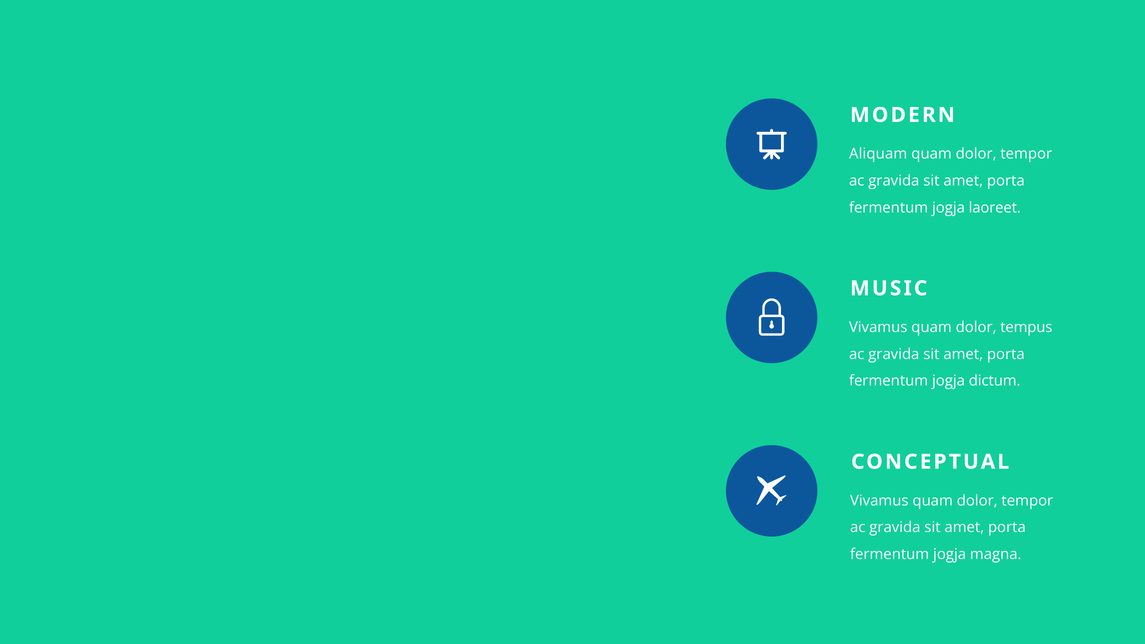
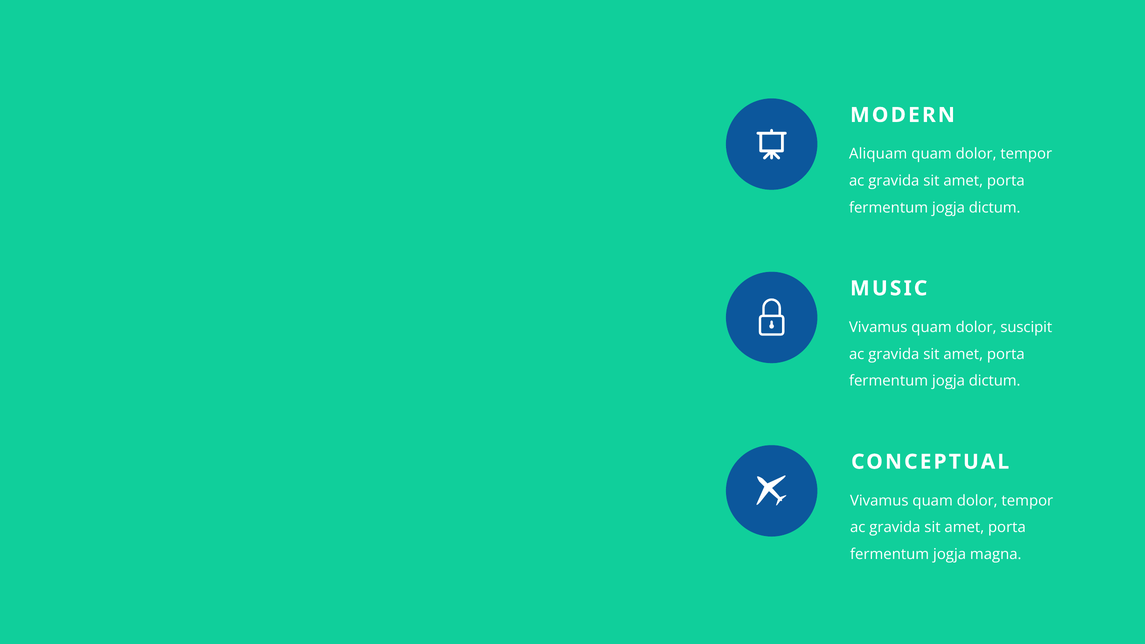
laoreet: laoreet -> dictum (995, 208)
tempus: tempus -> suscipit (1026, 327)
